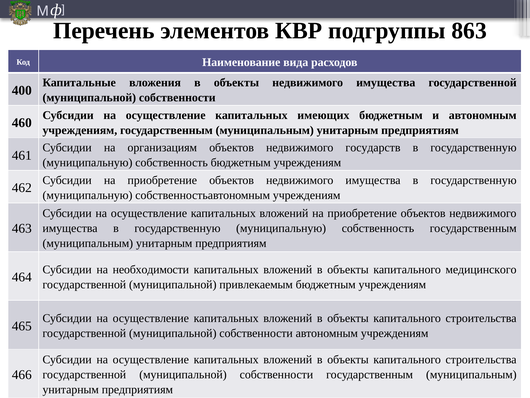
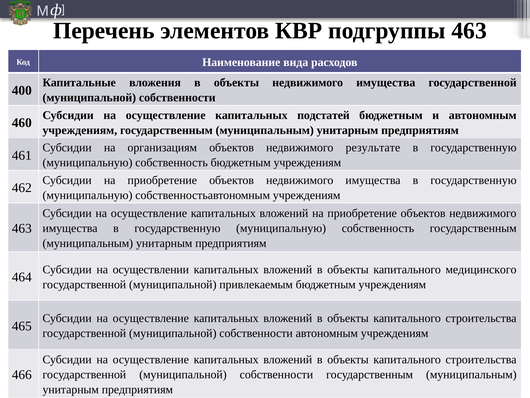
подгруппы 863: 863 -> 463 (469, 31)
имеющих: имеющих -> подстатей (323, 115)
государств: государств -> результате (373, 147)
необходимости: необходимости -> осуществлении (151, 269)
